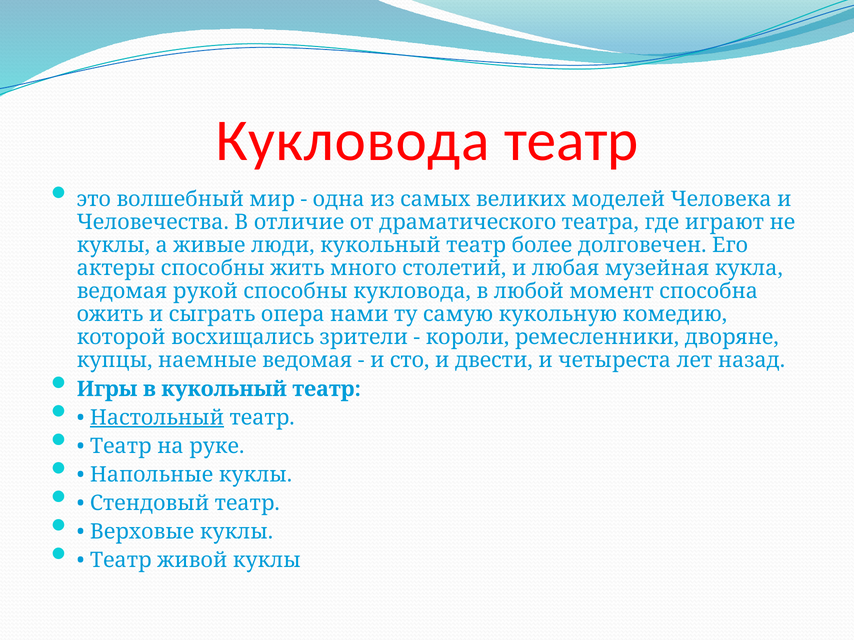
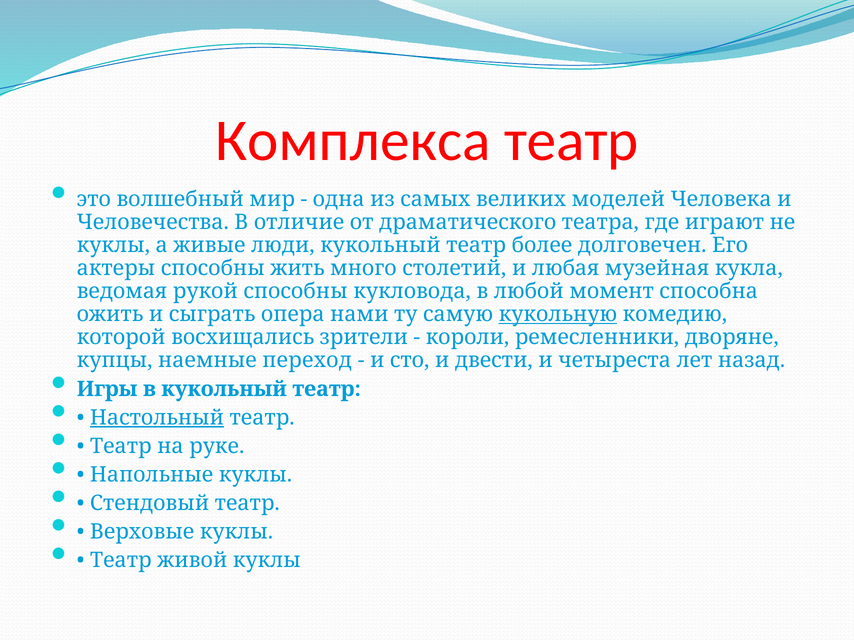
Кукловода: Кукловода -> Комплекса (353, 141)
кукольную underline: none -> present (558, 315)
наемные ведомая: ведомая -> переход (307, 361)
